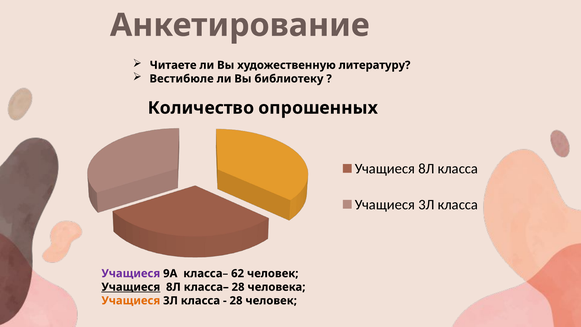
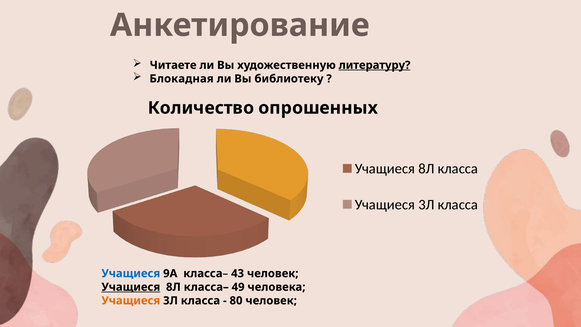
литературу underline: none -> present (375, 65)
Вестибюле: Вестибюле -> Блокадная (182, 79)
Учащиеся colour: purple -> blue (131, 273)
62: 62 -> 43 (238, 273)
класса– 28: 28 -> 49 (238, 287)
28: 28 -> 80 (236, 300)
